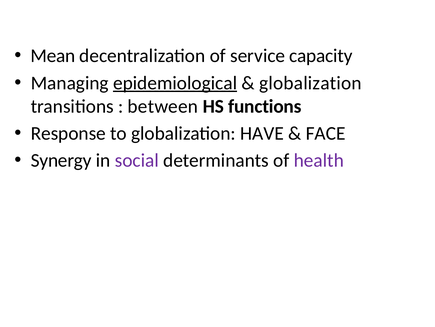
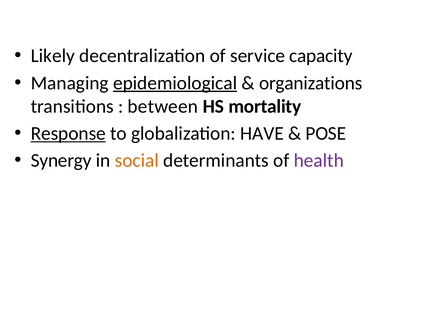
Mean: Mean -> Likely (53, 56)
globalization: globalization -> organizations (311, 83)
functions: functions -> mortality (265, 106)
Response underline: none -> present (68, 133)
FACE: FACE -> POSE (326, 133)
social colour: purple -> orange (137, 160)
